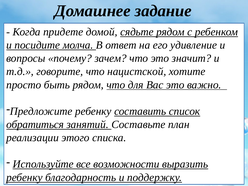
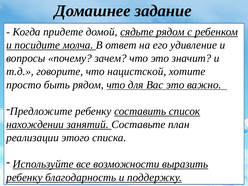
обратиться: обратиться -> нахождении (35, 124)
